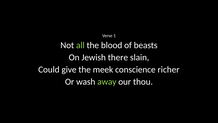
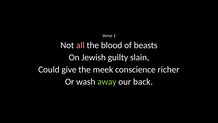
all colour: light green -> pink (80, 45)
there: there -> guilty (118, 57)
thou: thou -> back (143, 81)
